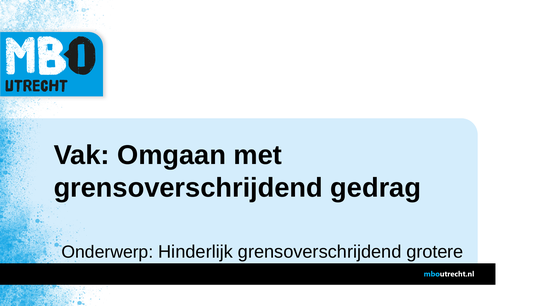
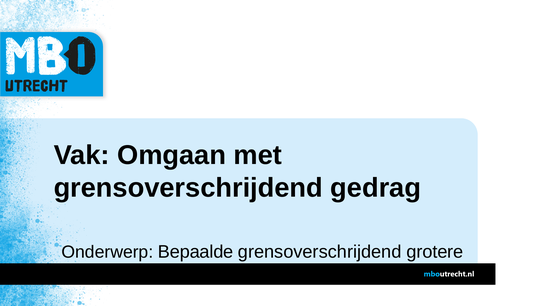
Hinderlijk: Hinderlijk -> Bepaalde (196, 252)
